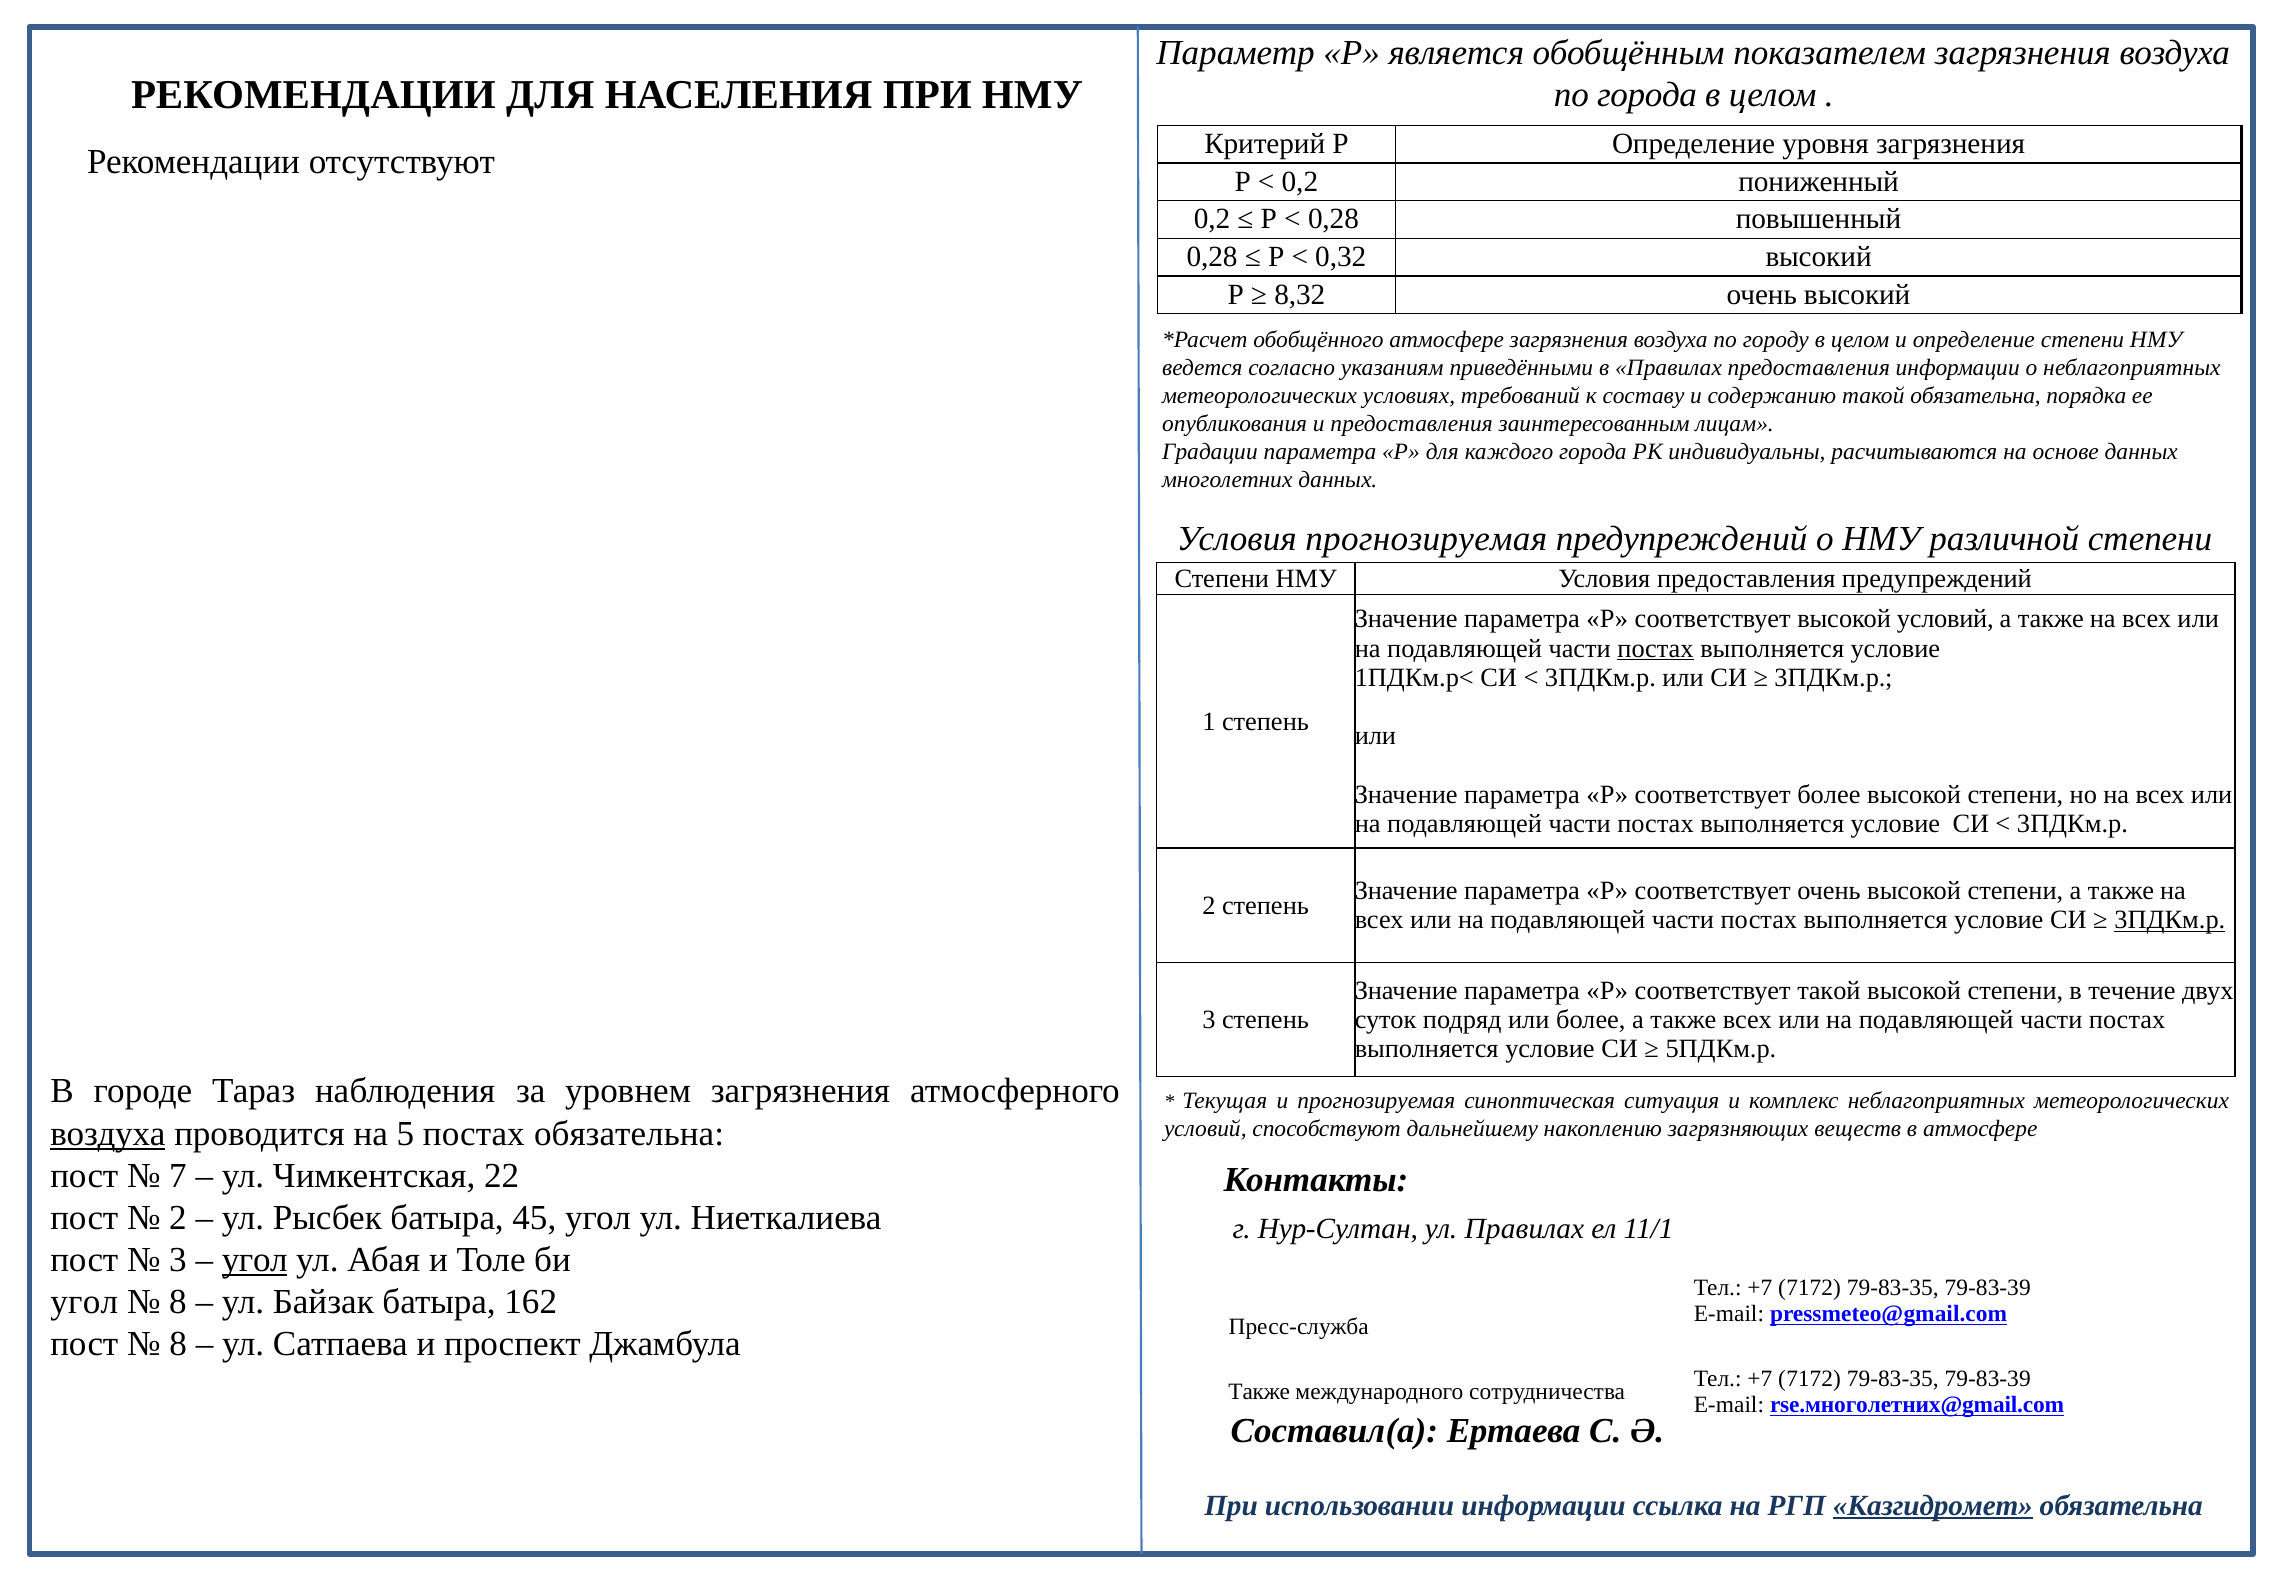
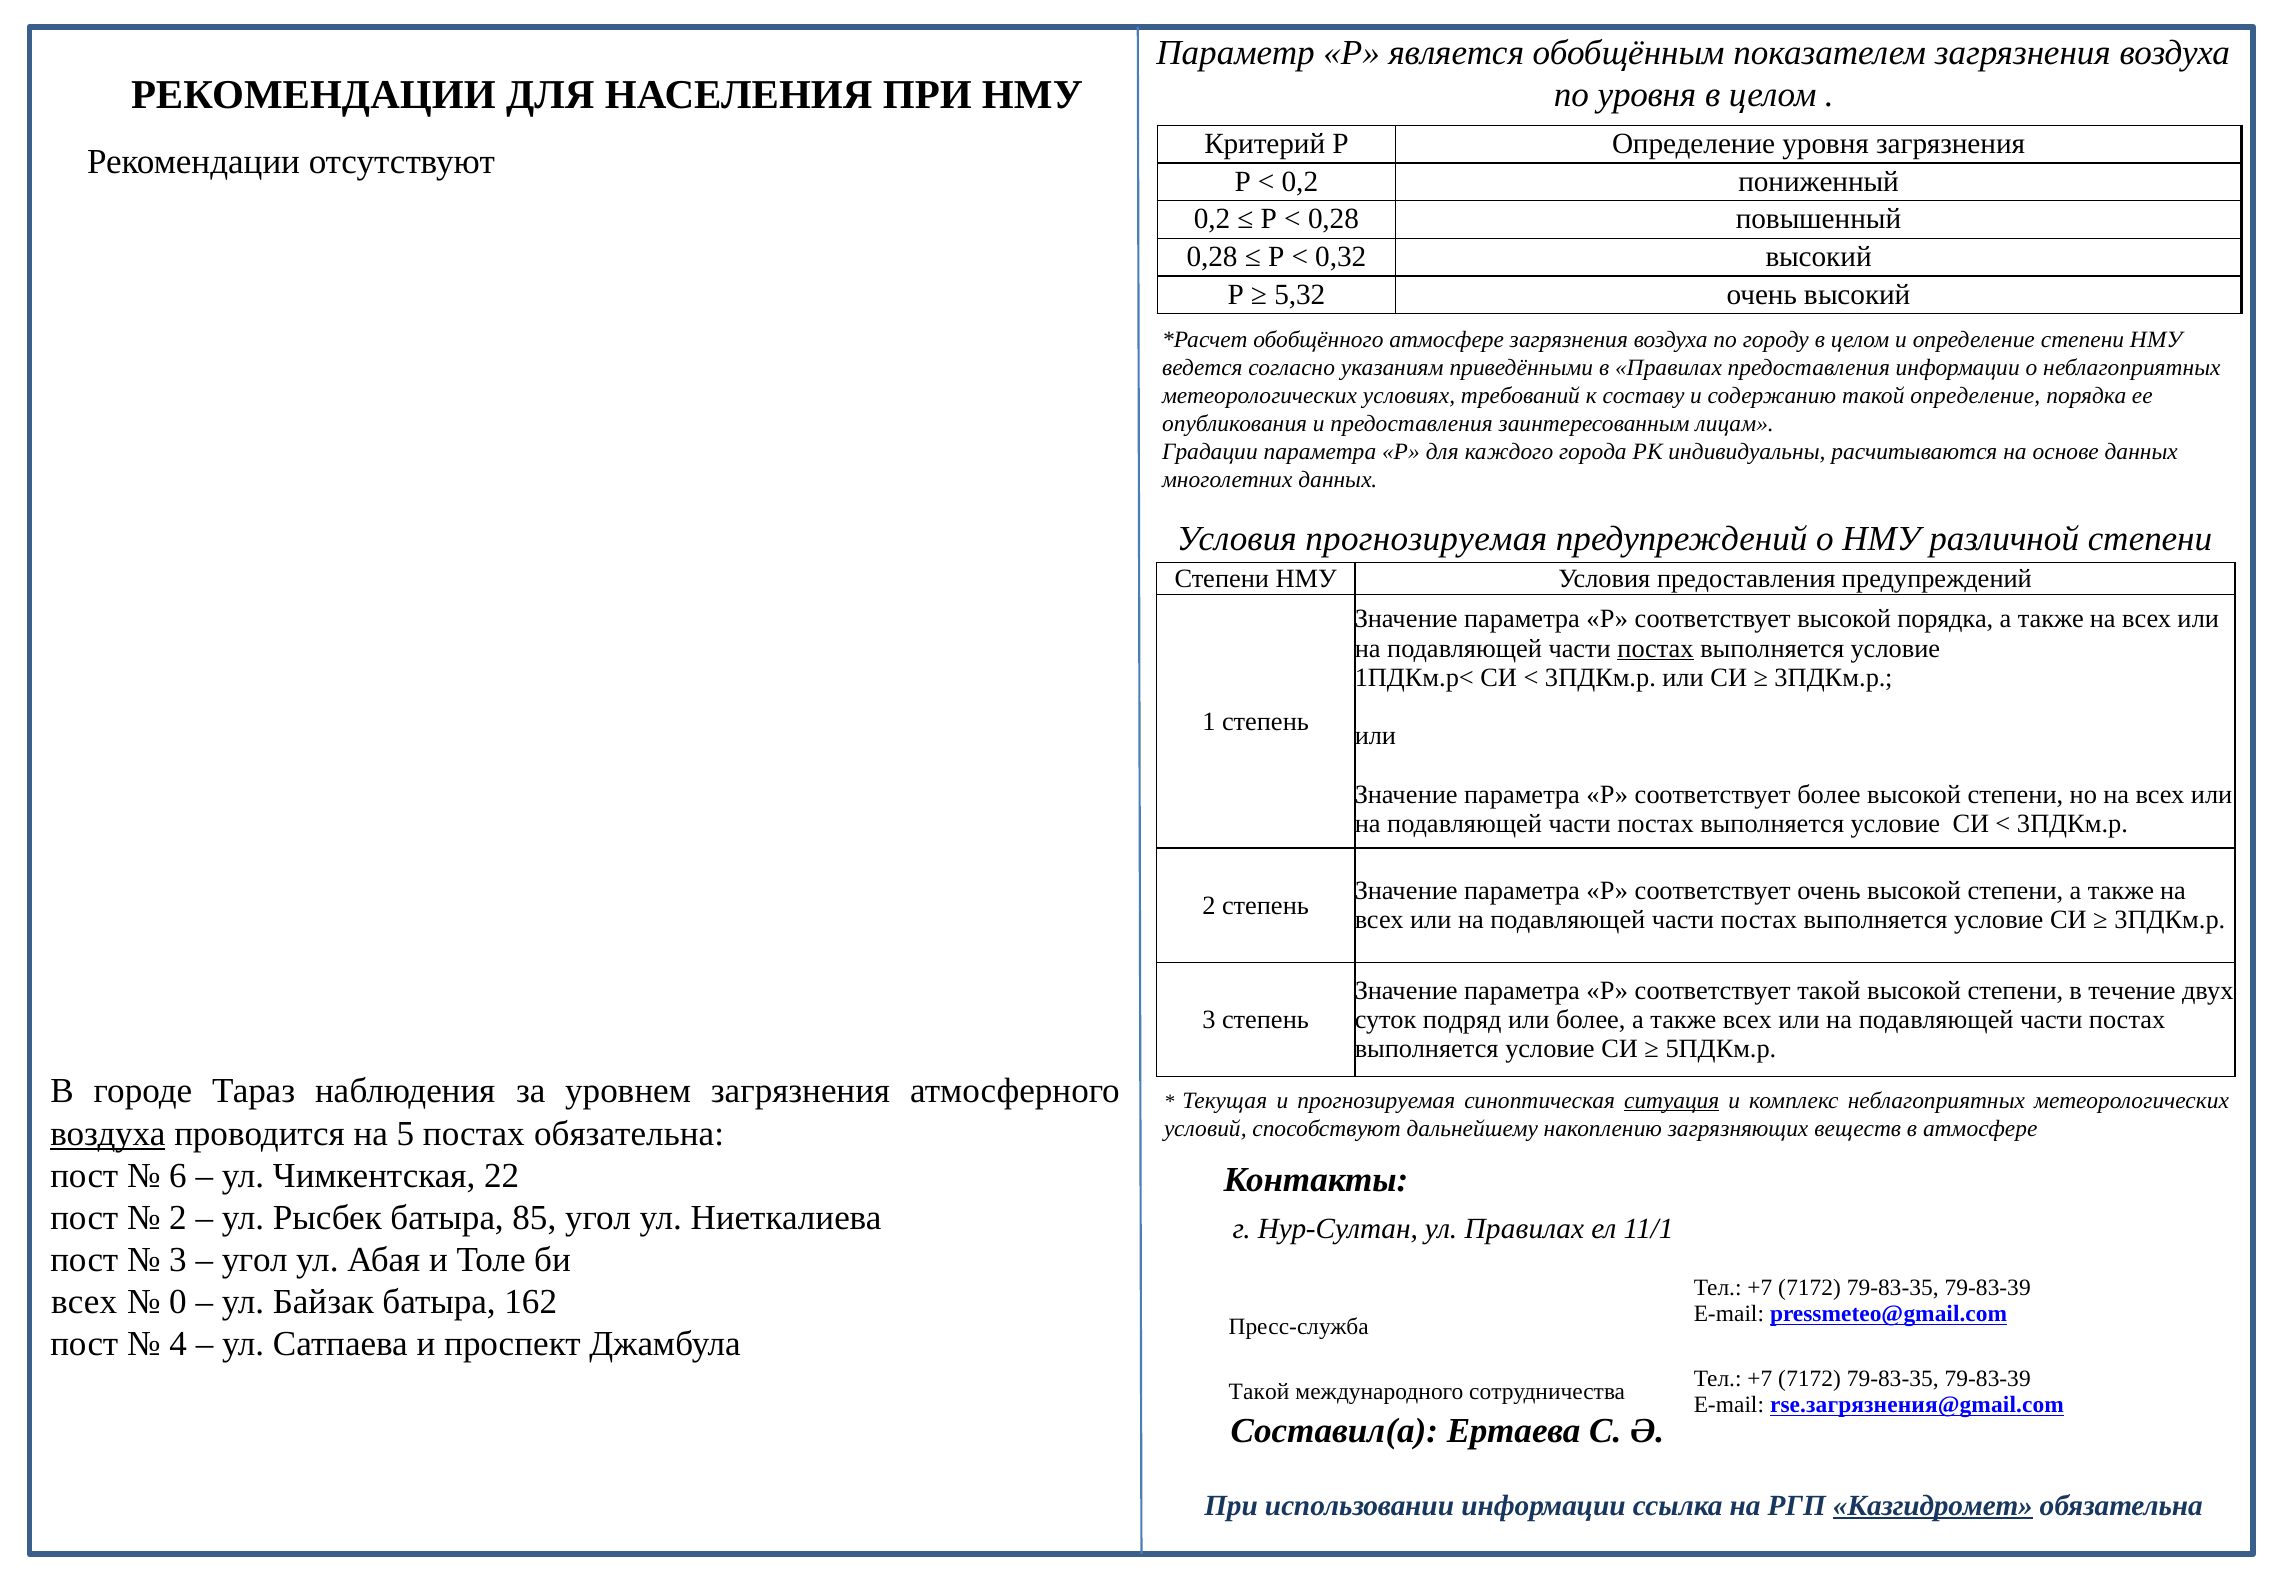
по города: города -> уровня (1647, 95)
8,32: 8,32 -> 5,32 (1300, 295)
такой обязательна: обязательна -> определение (1975, 395)
высокой условий: условий -> порядка (1945, 619)
3ПДКм.р underline: present -> none (2170, 920)
ситуация underline: none -> present (1672, 1100)
7: 7 -> 6 (178, 1175)
45: 45 -> 85 (534, 1217)
угол underline: present -> none (255, 1260)
угол: угол -> всех (84, 1302)
8: 8 -> 0 (178, 1302)
8: 8 -> 4 (178, 1344)
Также: Также -> Такой (1259, 1392)
rse.многолетних@gmail.com: rse.многолетних@gmail.com -> rse.загрязнения@gmail.com (1917, 1405)
